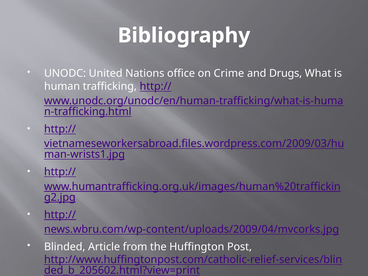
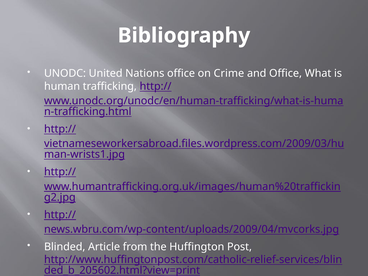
and Drugs: Drugs -> Office (286, 73)
